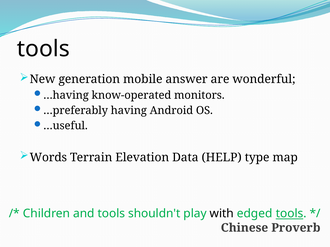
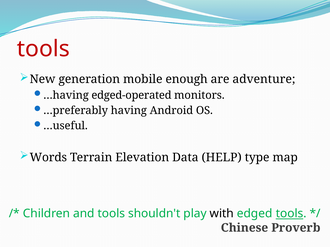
tools colour: black -> red (43, 49)
answer: answer -> enough (187, 79)
wonderful: wonderful -> adventure (264, 79)
know-operated: know-operated -> edged-operated (131, 95)
